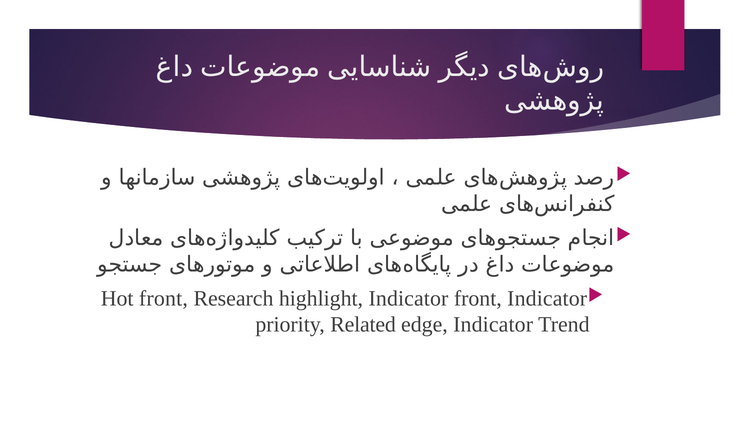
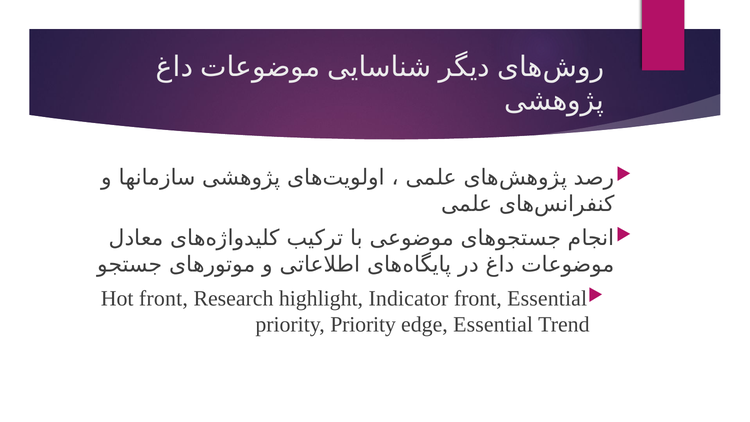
front Indicator: Indicator -> Essential (547, 298)
priority Related: Related -> Priority (363, 325)
edge Indicator: Indicator -> Essential (493, 325)
